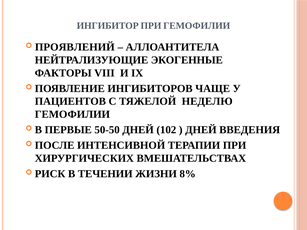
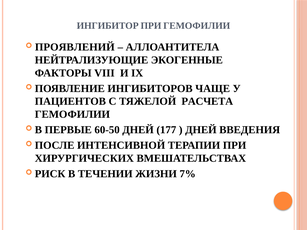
НЕДЕЛЮ: НЕДЕЛЮ -> РАСЧЕТА (207, 102)
50-50: 50-50 -> 60-50 (107, 130)
102: 102 -> 177 (166, 130)
8%: 8% -> 7% (188, 174)
